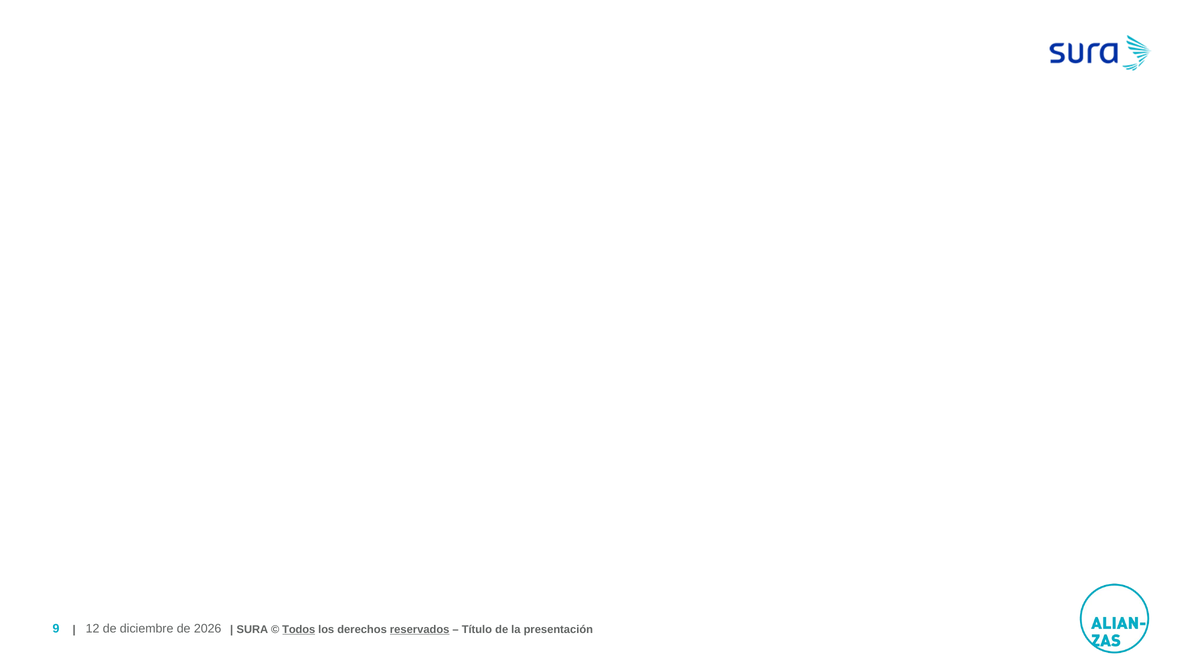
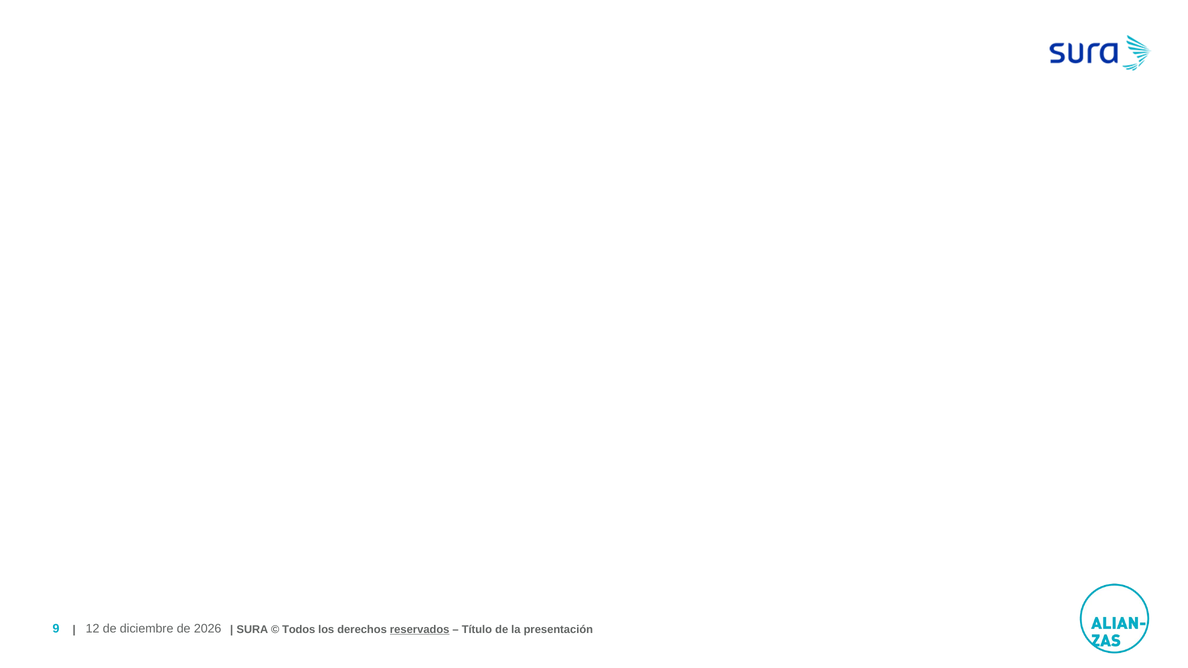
Todos underline: present -> none (299, 630)
